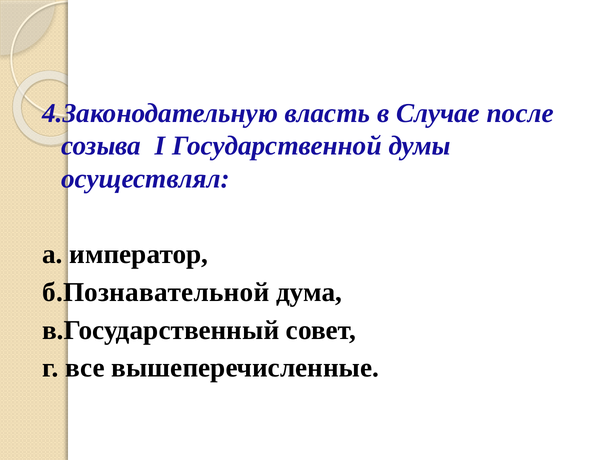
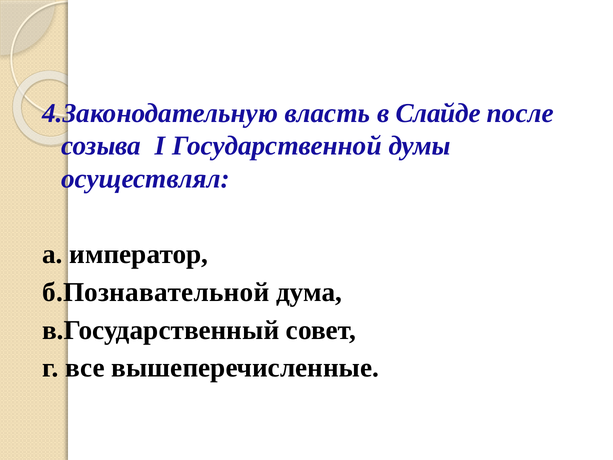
Случае: Случае -> Слайде (438, 113)
